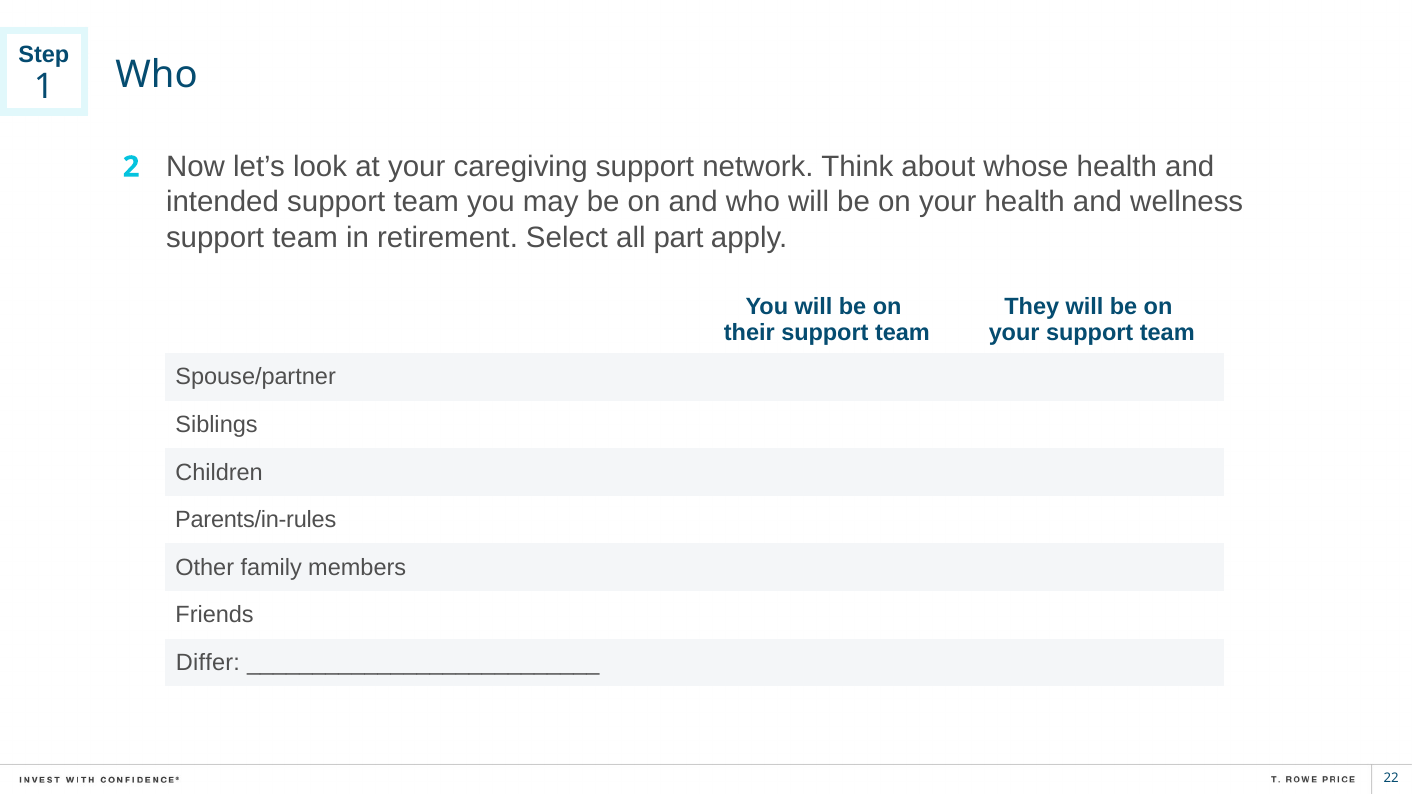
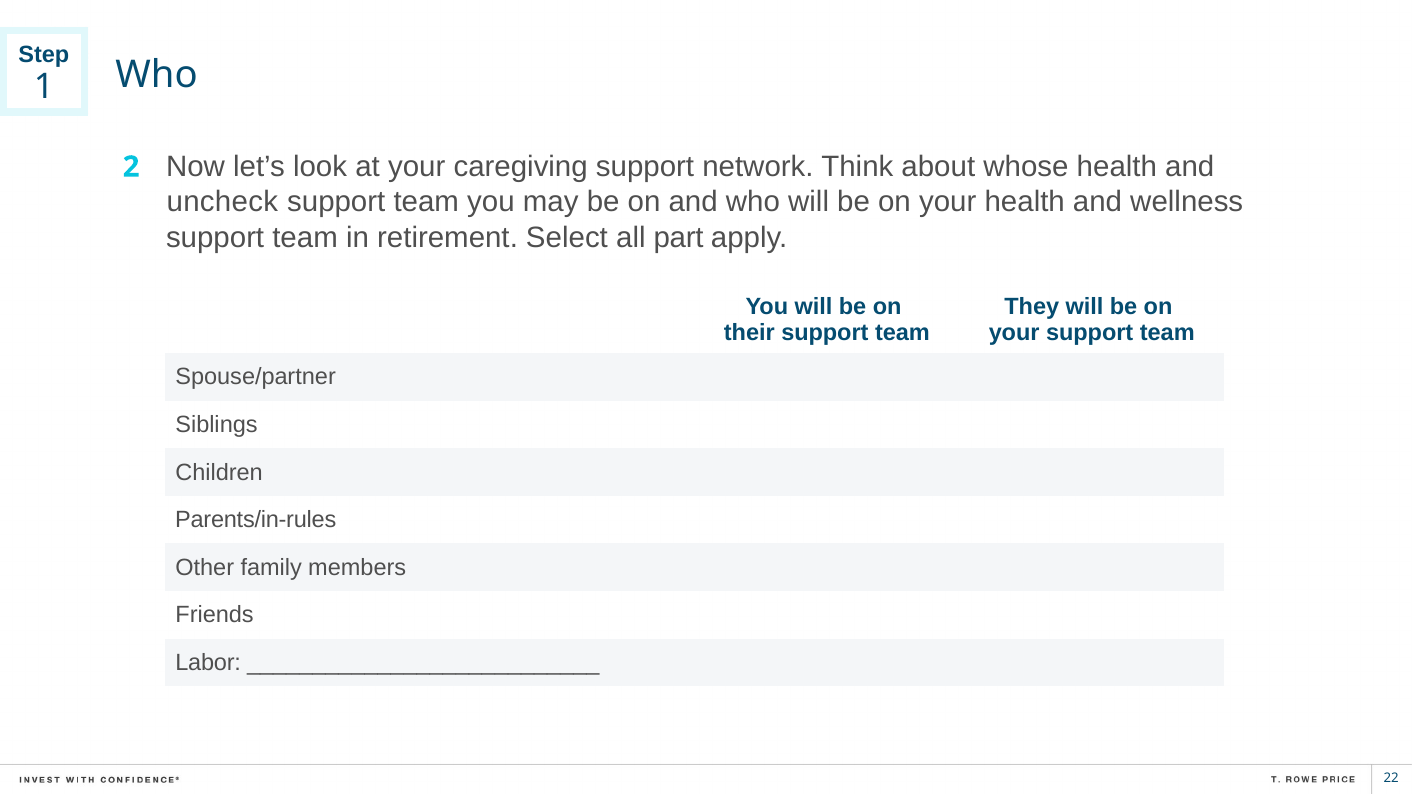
intended: intended -> uncheck (222, 202)
Differ: Differ -> Labor (208, 663)
